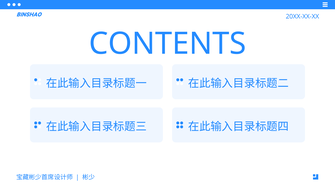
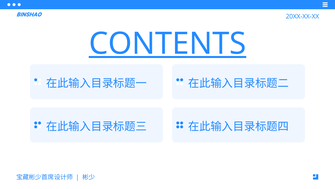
CONTENTS underline: none -> present (168, 44)
